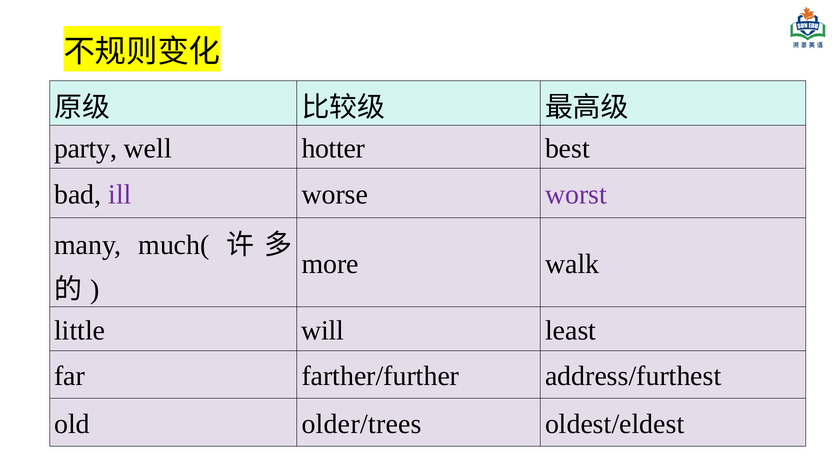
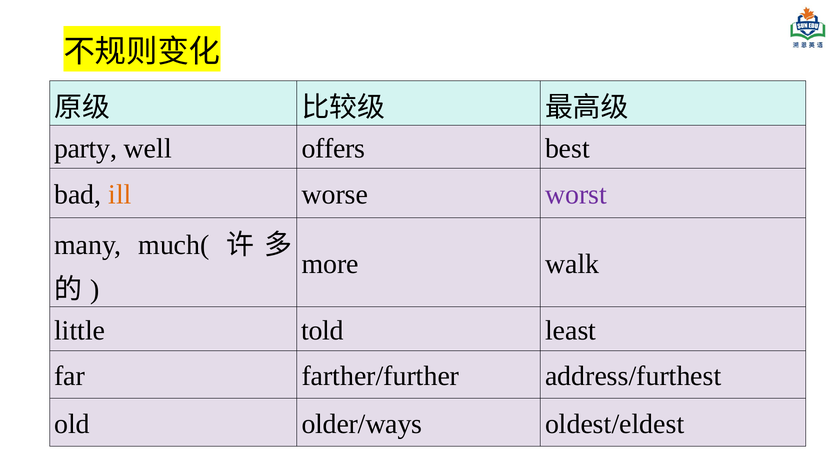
hotter: hotter -> offers (333, 148)
ill colour: purple -> orange (120, 195)
will: will -> told (323, 331)
older/trees: older/trees -> older/ways (362, 424)
